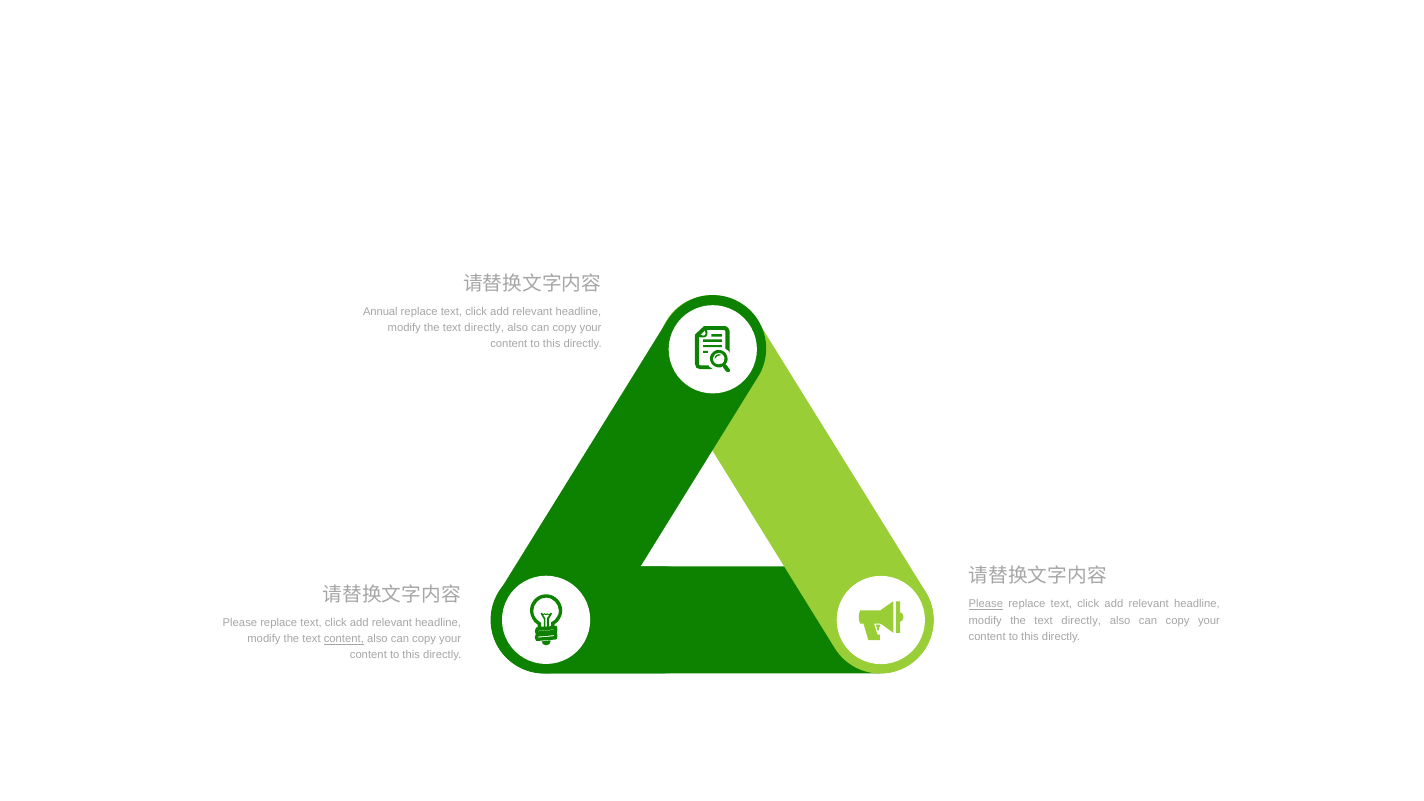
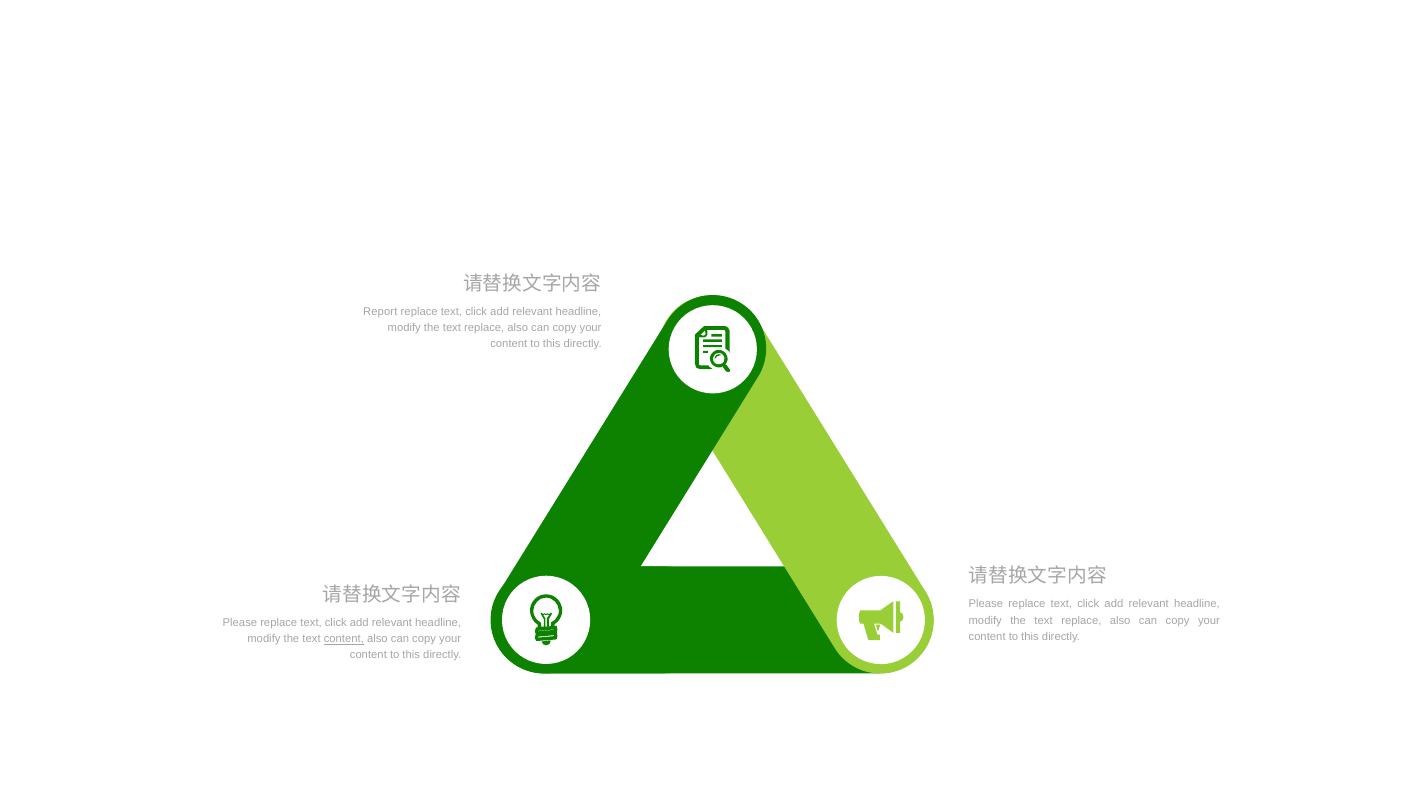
Annual: Annual -> Report (380, 312)
directly: directly -> replace (484, 328)
Please underline: present -> none (986, 604)
directly: directly -> replace (1081, 620)
